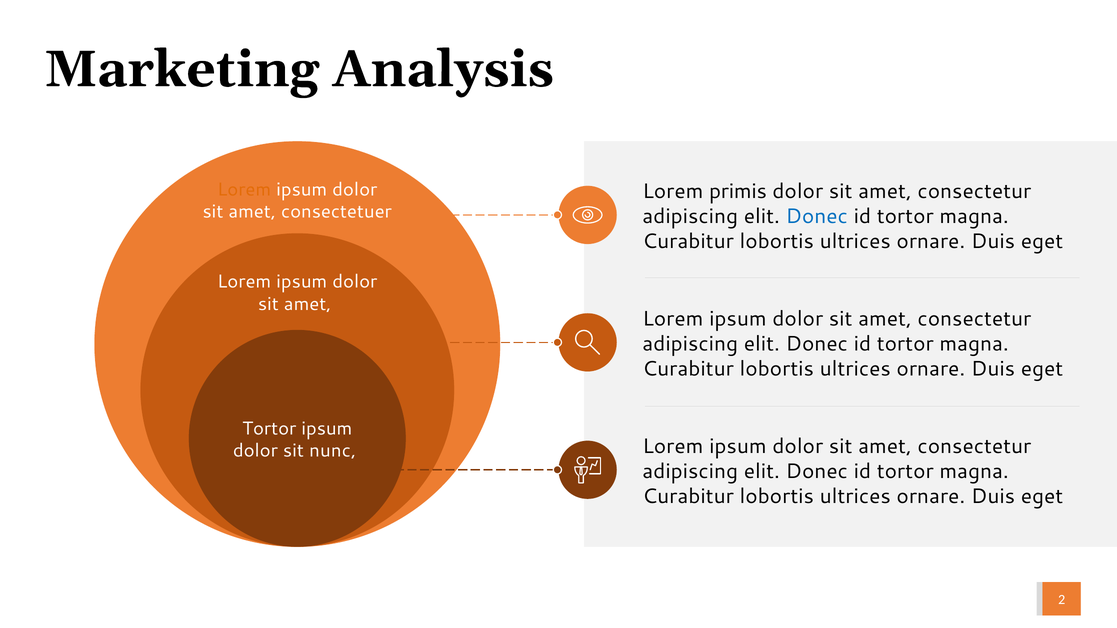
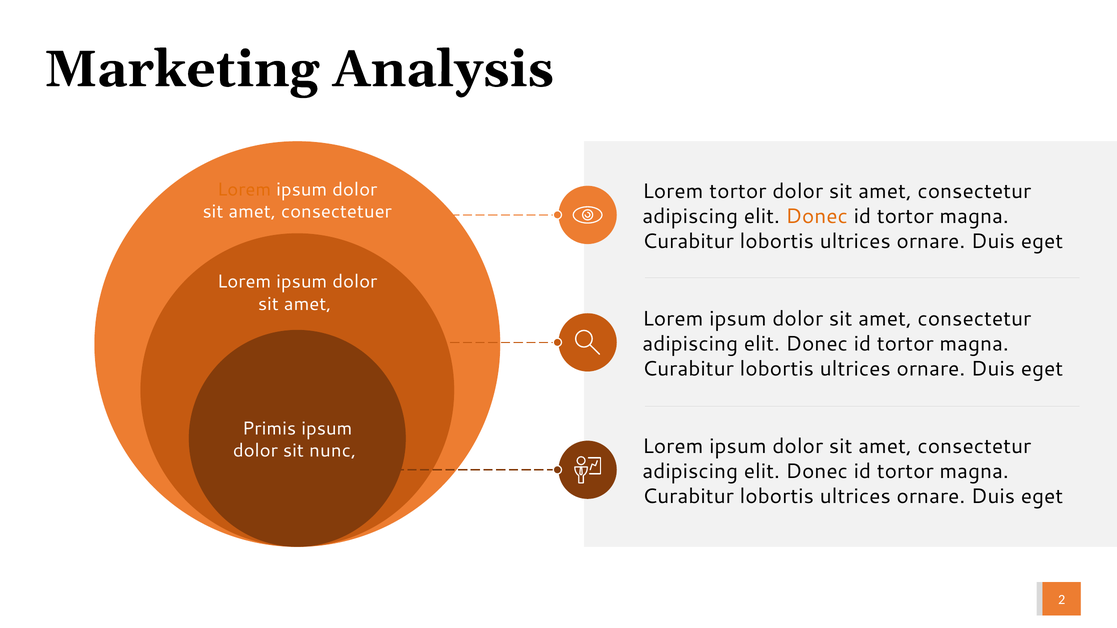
Lorem primis: primis -> tortor (738, 191)
Donec colour: blue -> orange (817, 216)
Tortor: Tortor -> Primis (269, 429)
